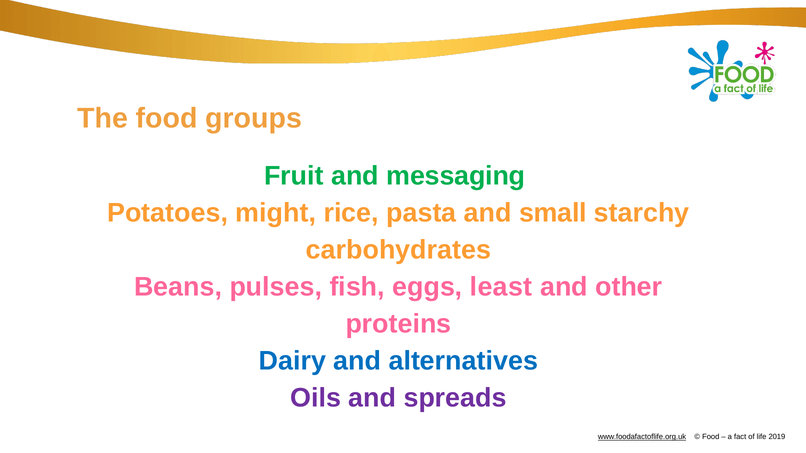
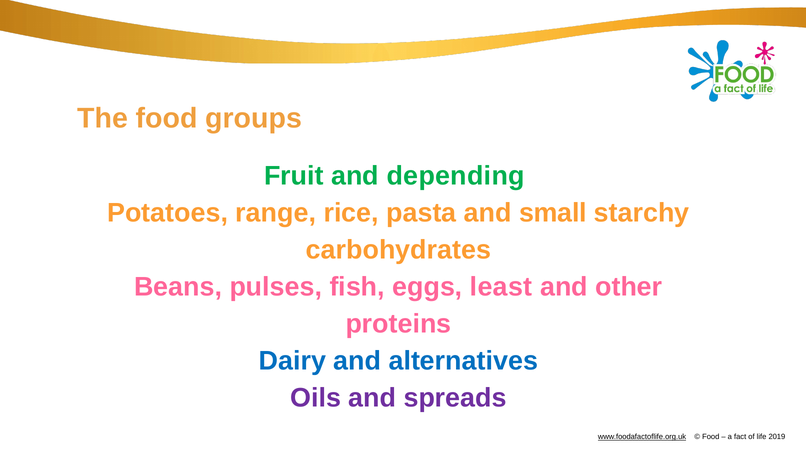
messaging: messaging -> depending (456, 176)
might: might -> range (276, 213)
